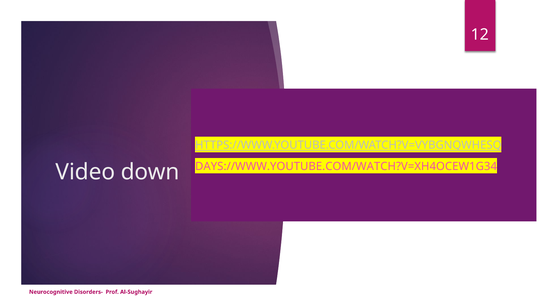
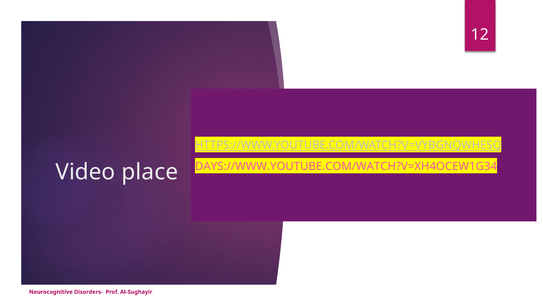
down: down -> place (150, 172)
